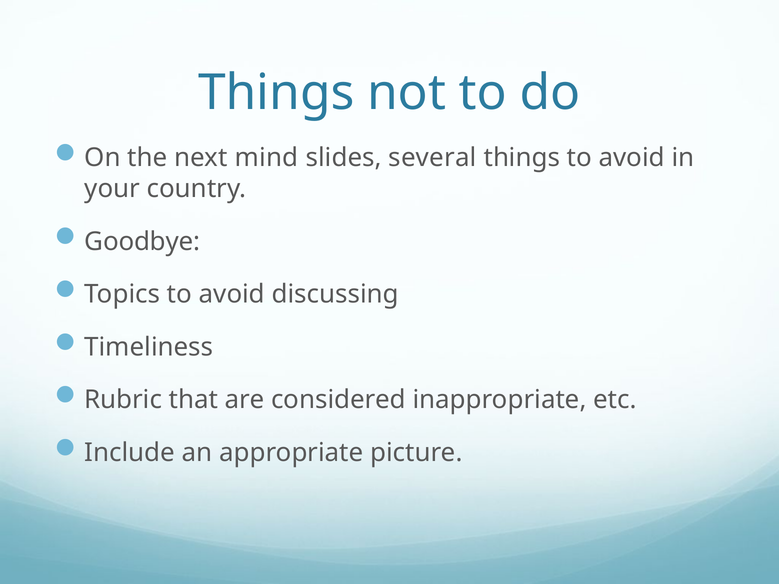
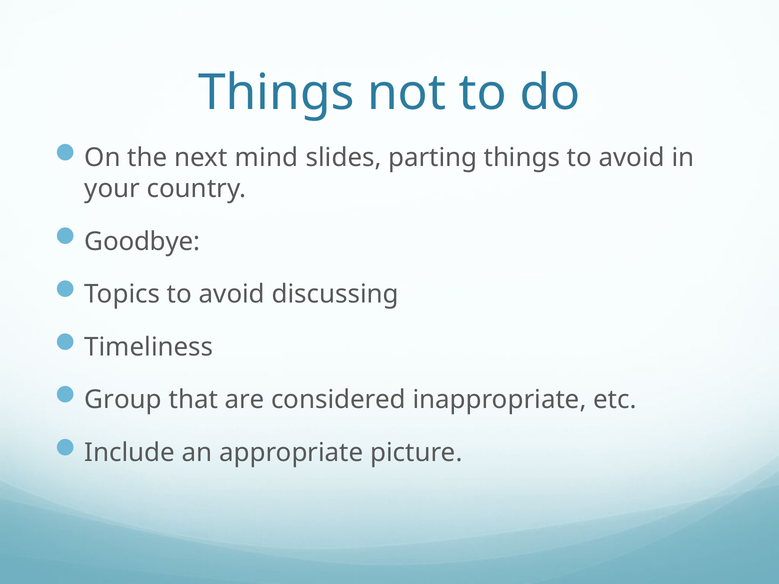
several: several -> parting (433, 158)
Rubric: Rubric -> Group (123, 400)
